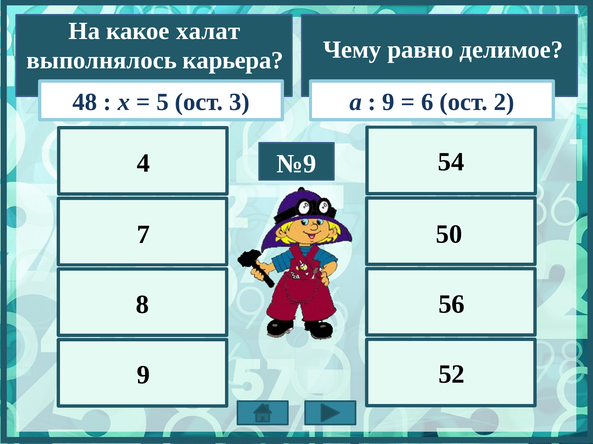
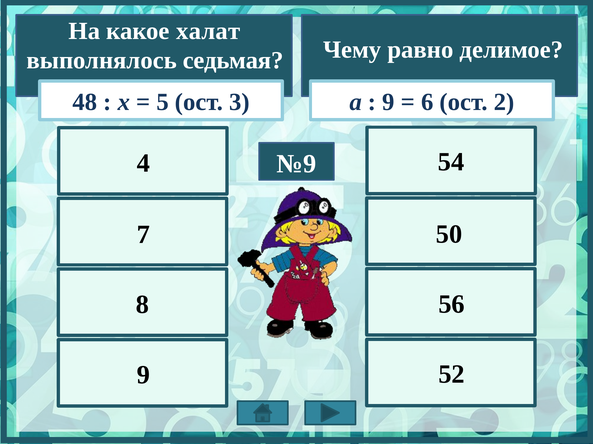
карьера: карьера -> седьмая (233, 61)
